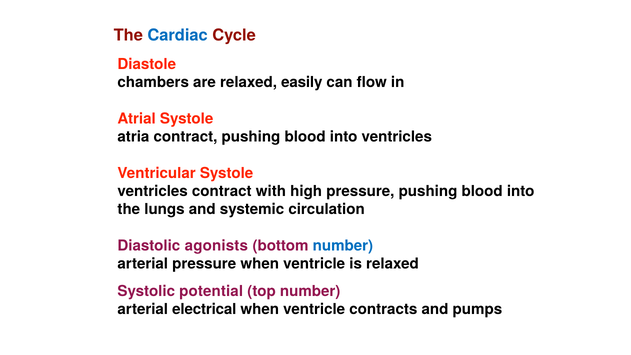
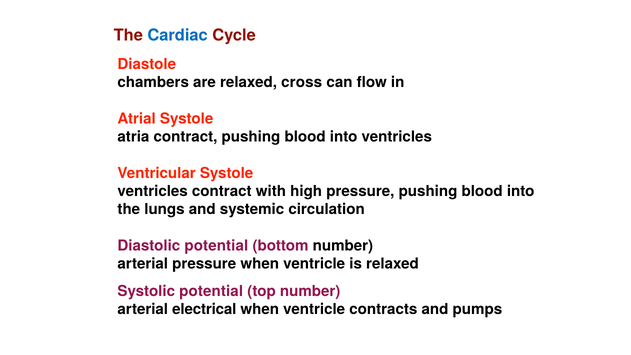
easily: easily -> cross (302, 82)
Diastolic agonists: agonists -> potential (216, 246)
number colour: blue -> black (343, 246)
